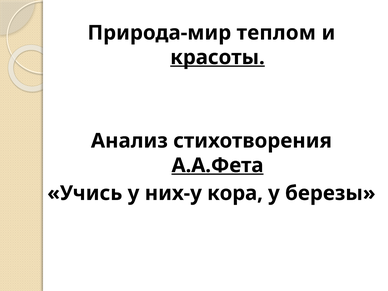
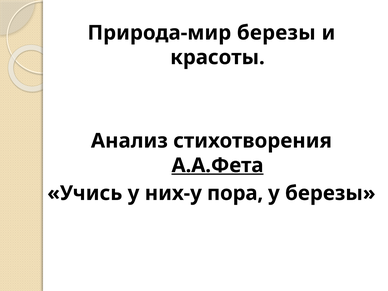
Природа-мир теплом: теплом -> березы (276, 33)
красоты underline: present -> none (217, 57)
кора: кора -> пора (235, 193)
